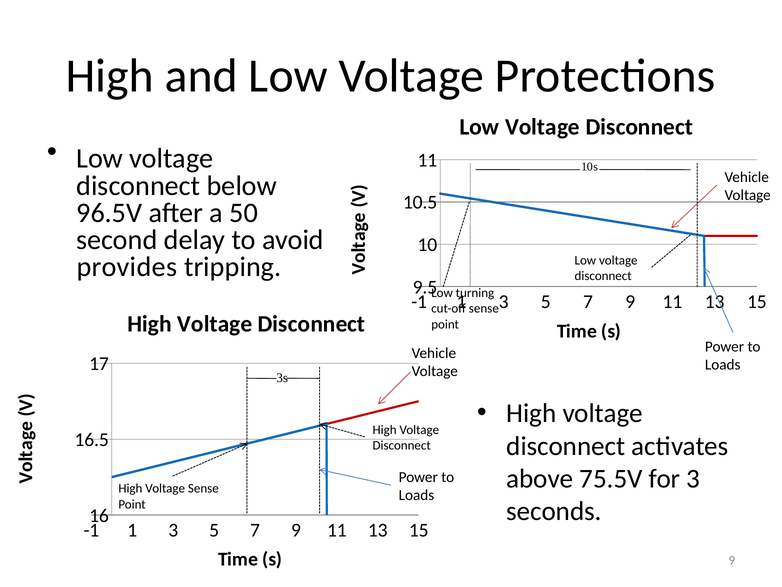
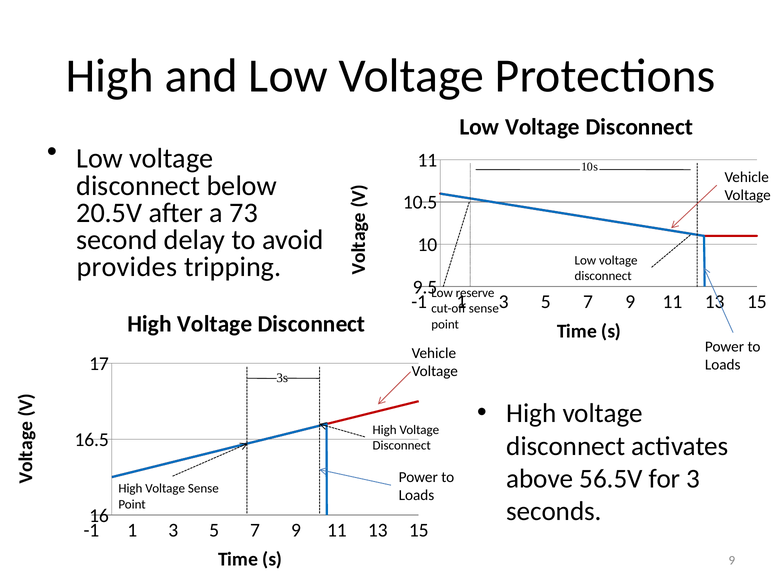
96.5V: 96.5V -> 20.5V (109, 213)
50: 50 -> 73 (244, 213)
turning: turning -> reserve (475, 293)
75.5V: 75.5V -> 56.5V (611, 478)
